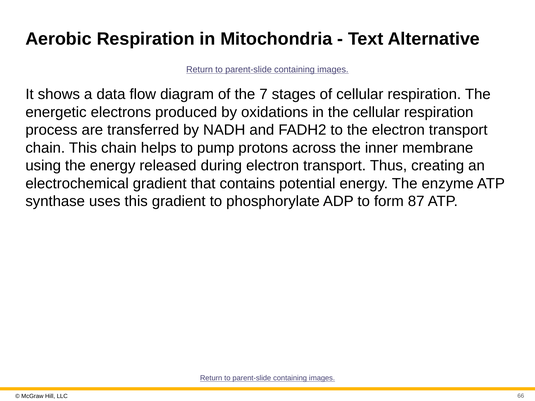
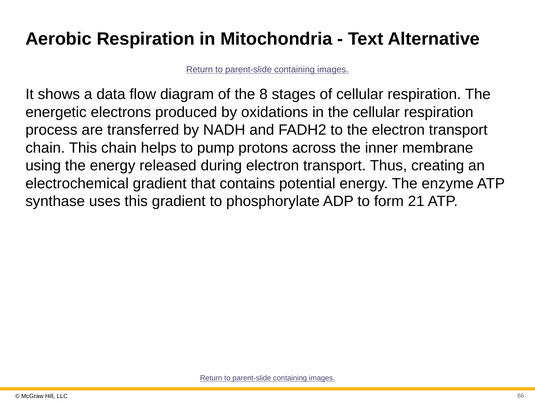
7: 7 -> 8 (263, 94)
87: 87 -> 21 (416, 201)
